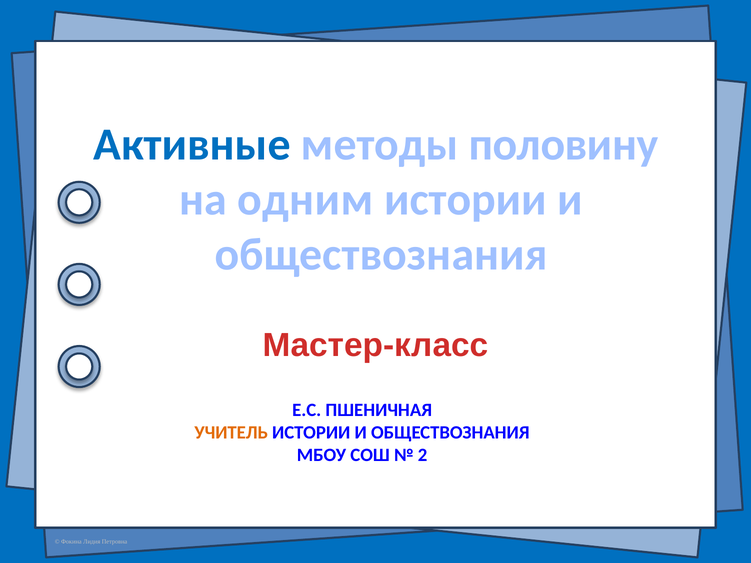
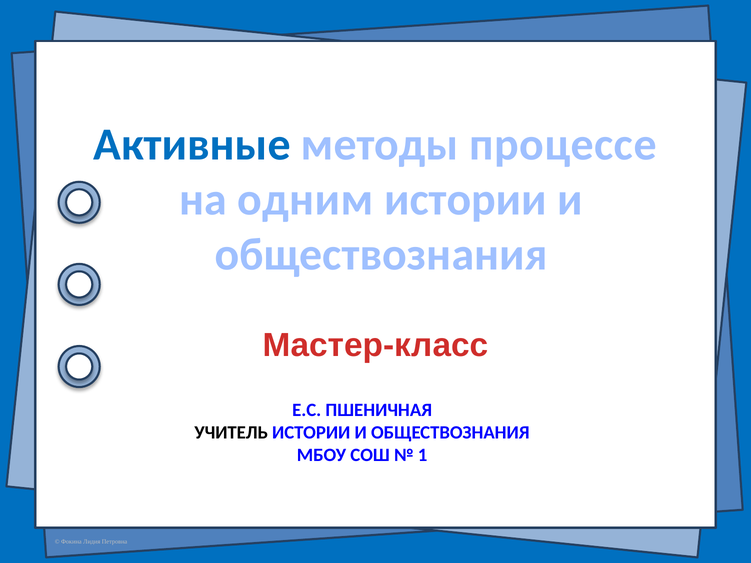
половину: половину -> процессе (563, 145)
УЧИТЕЛЬ colour: orange -> black (231, 433)
2: 2 -> 1 (423, 455)
